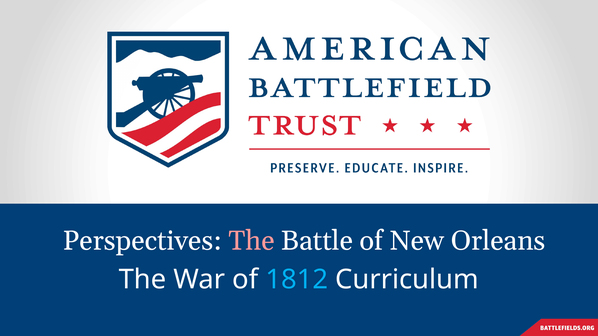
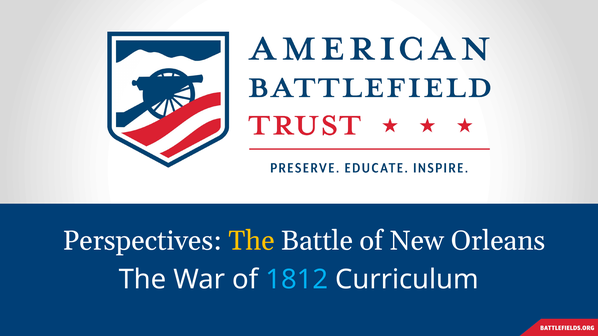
The colour: pink -> yellow (252, 241)
